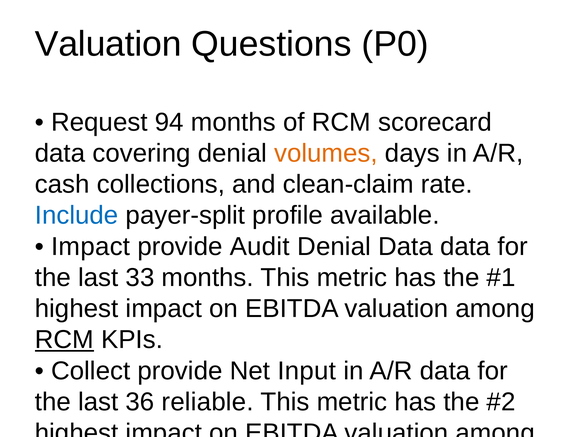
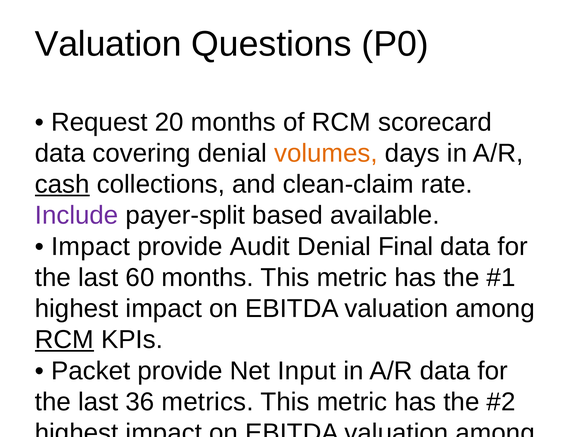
94: 94 -> 20 (169, 122)
cash underline: none -> present (62, 184)
Include colour: blue -> purple (77, 216)
profile: profile -> based (288, 216)
Denial Data: Data -> Final (406, 247)
33: 33 -> 60 (140, 278)
Collect: Collect -> Packet (91, 371)
reliable: reliable -> metrics (208, 402)
